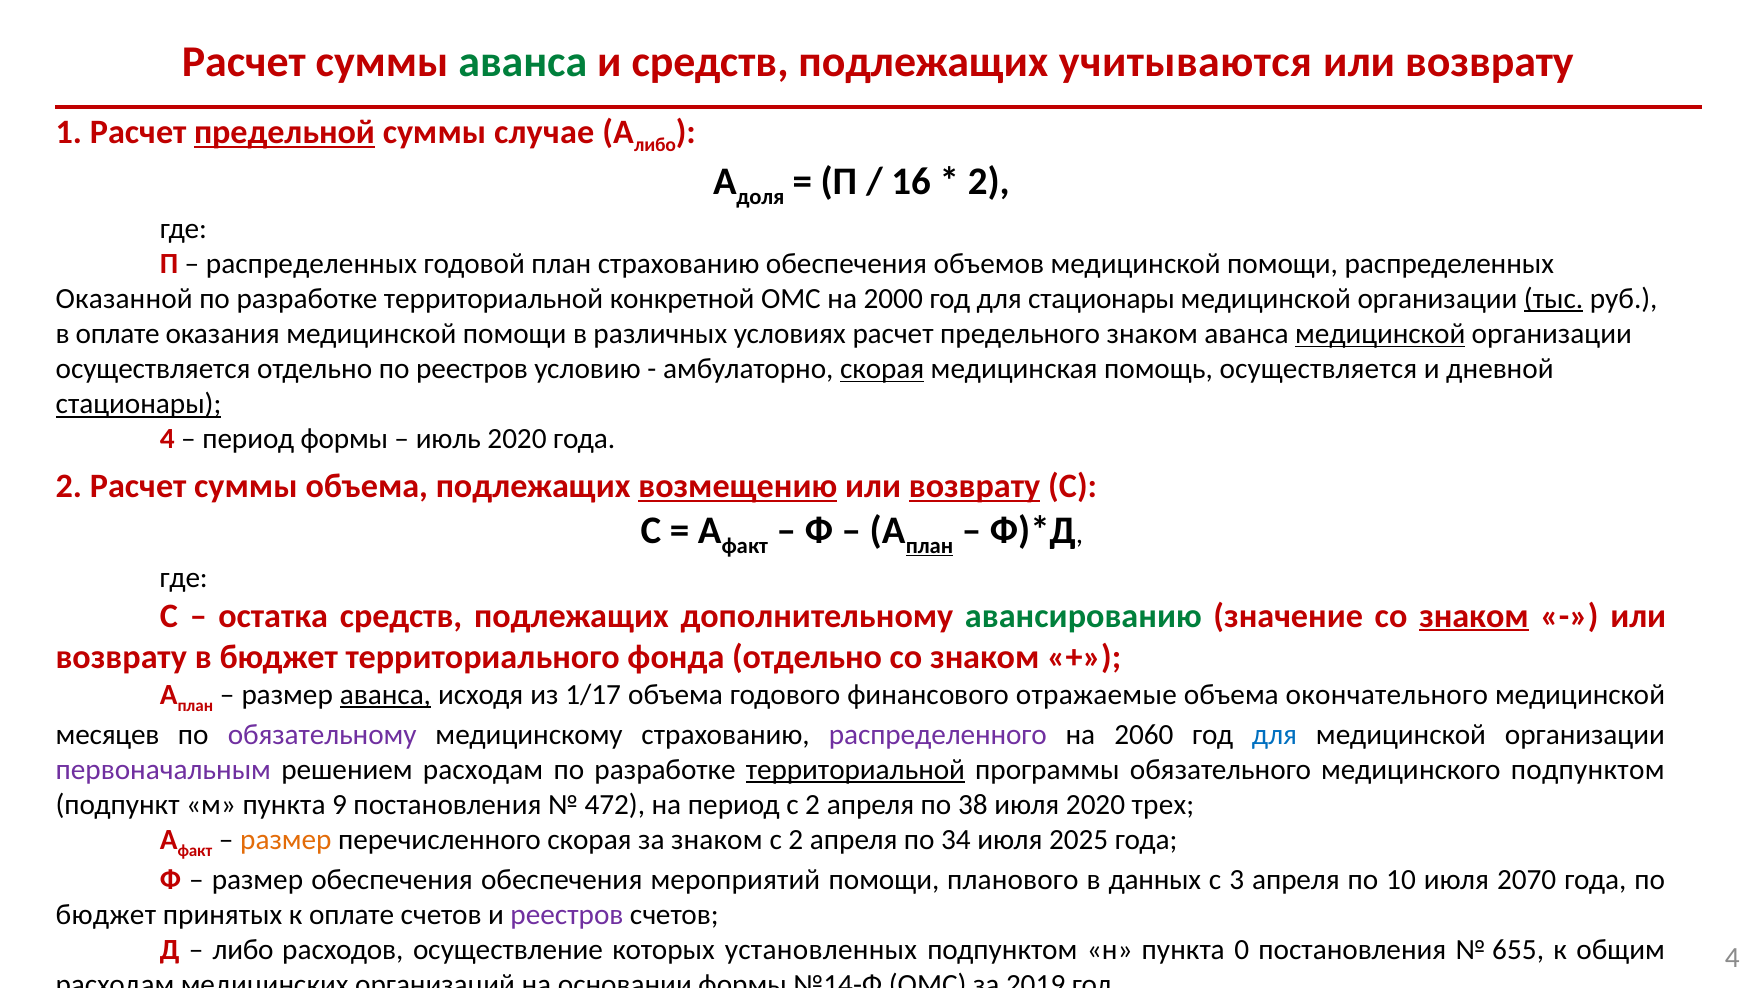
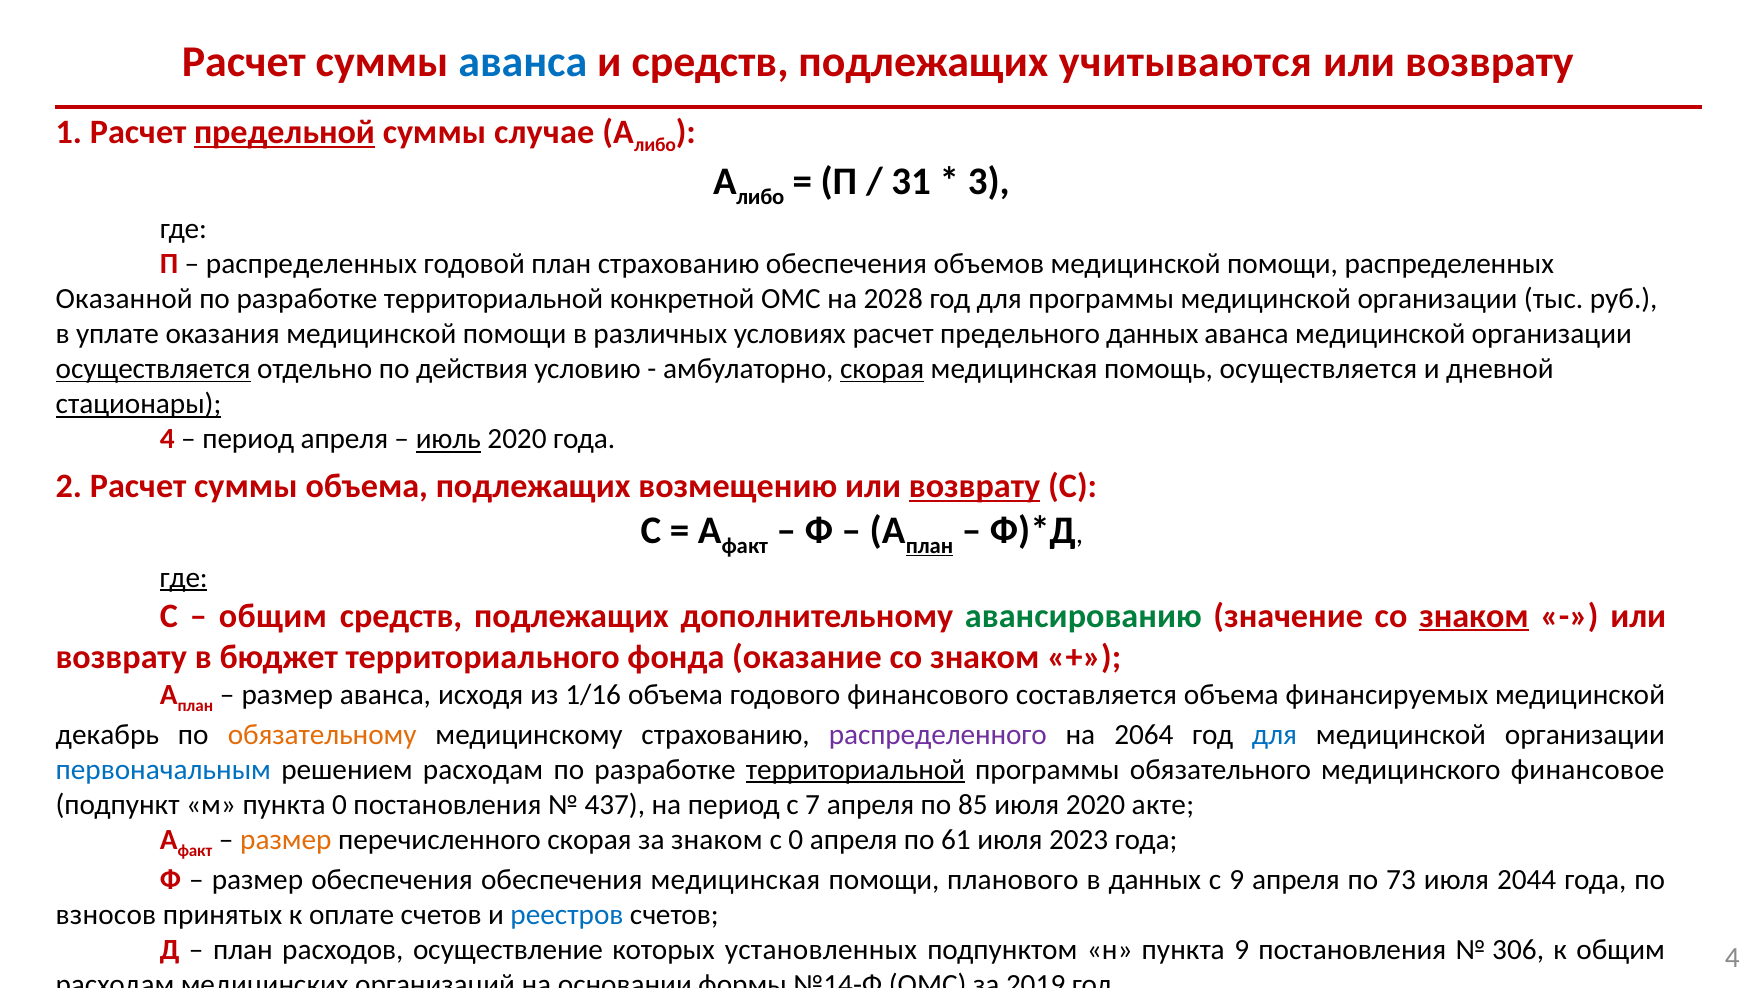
аванса colour: green -> blue (523, 62)
доля: доля -> либо (760, 197)
16: 16 -> 31 (911, 182)
2: 2 -> 3 (989, 182)
2000: 2000 -> 2028 (893, 299)
для стационары: стационары -> программы (1101, 299)
тыс underline: present -> none (1554, 299)
в оплате: оплате -> уплате (118, 334)
предельного знаком: знаком -> данных (1152, 334)
медицинской underline: present -> none (1380, 334)
осуществляется underline: none -> present (153, 369)
по реестров: реестров -> действия (472, 369)
период формы: формы -> апреля (344, 439)
июль underline: none -> present (448, 439)
возмещению underline: present -> none (738, 487)
где underline: none -> present (184, 578)
остатка: остатка -> общим (273, 616)
фонда отдельно: отдельно -> оказание (807, 657)
аванса underline: present -> none (385, 695)
1/17: 1/17 -> 1/16 (593, 695)
отражаемые: отражаемые -> составляется (1096, 695)
окончательного: окончательного -> финансируемых (1387, 695)
месяцев: месяцев -> декабрь (107, 735)
обязательному colour: purple -> orange (322, 735)
2060: 2060 -> 2064 (1144, 735)
первоначальным colour: purple -> blue (163, 770)
медицинского подпунктом: подпунктом -> финансовое (1588, 770)
пункта 9: 9 -> 0 (339, 805)
472: 472 -> 437 (615, 805)
период с 2: 2 -> 7 (813, 805)
38: 38 -> 85 (973, 805)
трех: трех -> акте (1163, 805)
2: 2 -> 0 (796, 840)
34: 34 -> 61 (956, 840)
2025: 2025 -> 2023 (1079, 840)
обеспечения мероприятий: мероприятий -> медицинская (735, 880)
с 3: 3 -> 9 (1237, 880)
10: 10 -> 73 (1401, 880)
2070: 2070 -> 2044 (1527, 880)
бюджет: бюджет -> взносов (106, 915)
реестров colour: purple -> blue (567, 915)
либо: либо -> план (243, 950)
пункта 0: 0 -> 9 (1242, 950)
655: 655 -> 306 (1518, 950)
